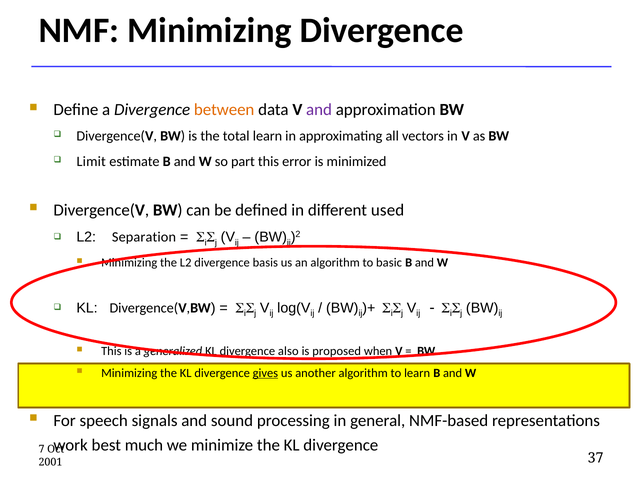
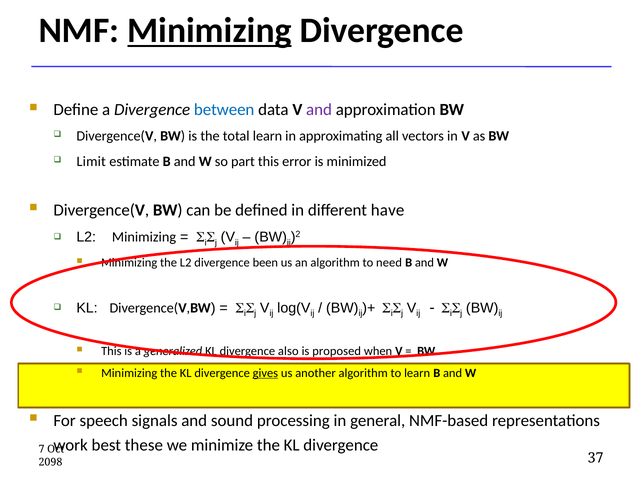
Minimizing underline: none -> present (209, 31)
between colour: orange -> blue (224, 110)
used: used -> have (388, 210)
L2 Separation: Separation -> Minimizing (144, 237)
basis: basis -> been (265, 263)
basic: basic -> need (389, 263)
much: much -> these (144, 445)
2001: 2001 -> 2098 (50, 462)
